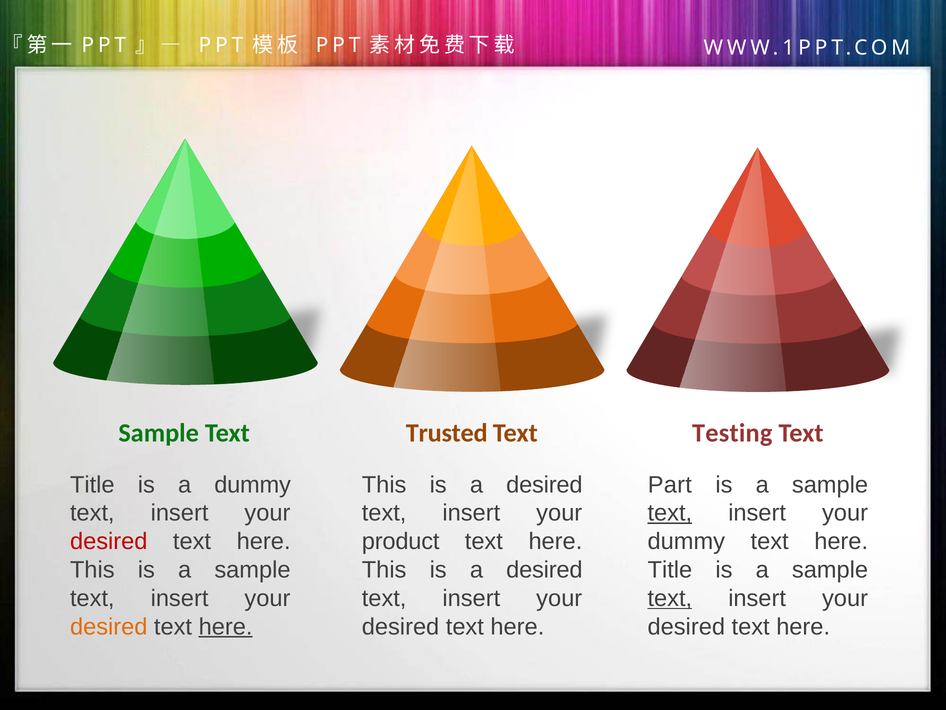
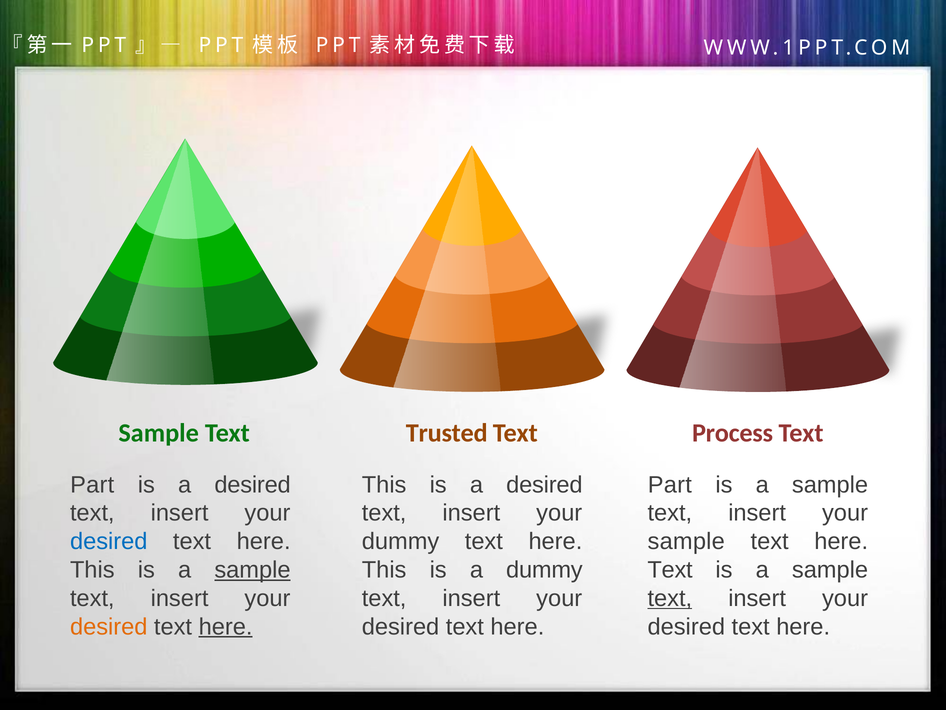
Testing: Testing -> Process (733, 433)
Title: Title -> Part (92, 484)
dummy: dummy -> desired (253, 484)
text underline: present -> none (670, 513)
desired colour: red -> blue (109, 541)
product: product -> dummy (401, 541)
dummy: dummy -> sample (686, 541)
sample underline: none -> present (252, 570)
desired: desired -> dummy (544, 570)
Title: Title -> Text (670, 570)
